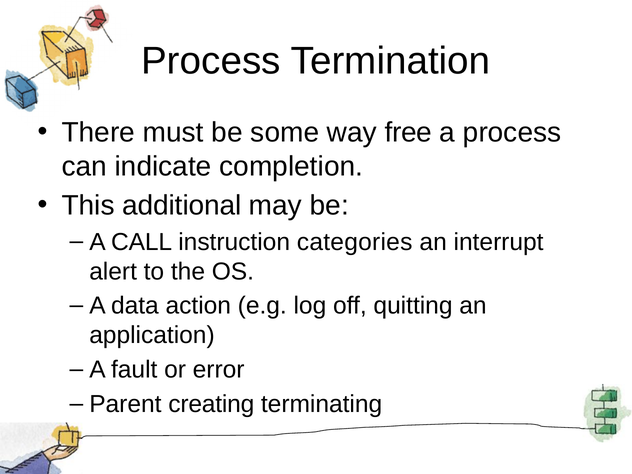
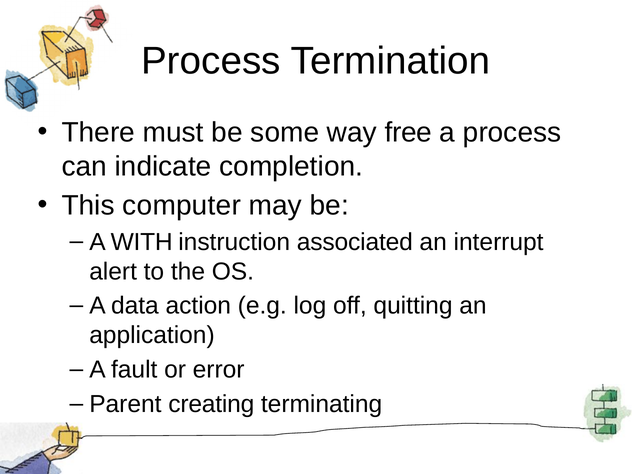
additional: additional -> computer (182, 206)
CALL: CALL -> WITH (142, 242)
categories: categories -> associated (355, 242)
